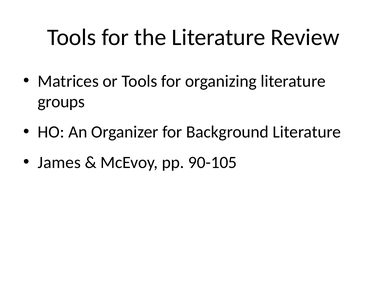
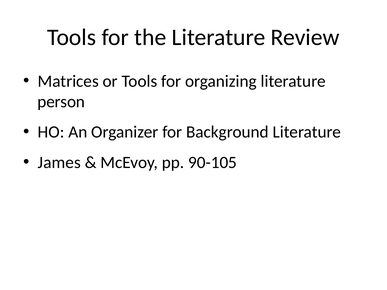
groups: groups -> person (61, 102)
